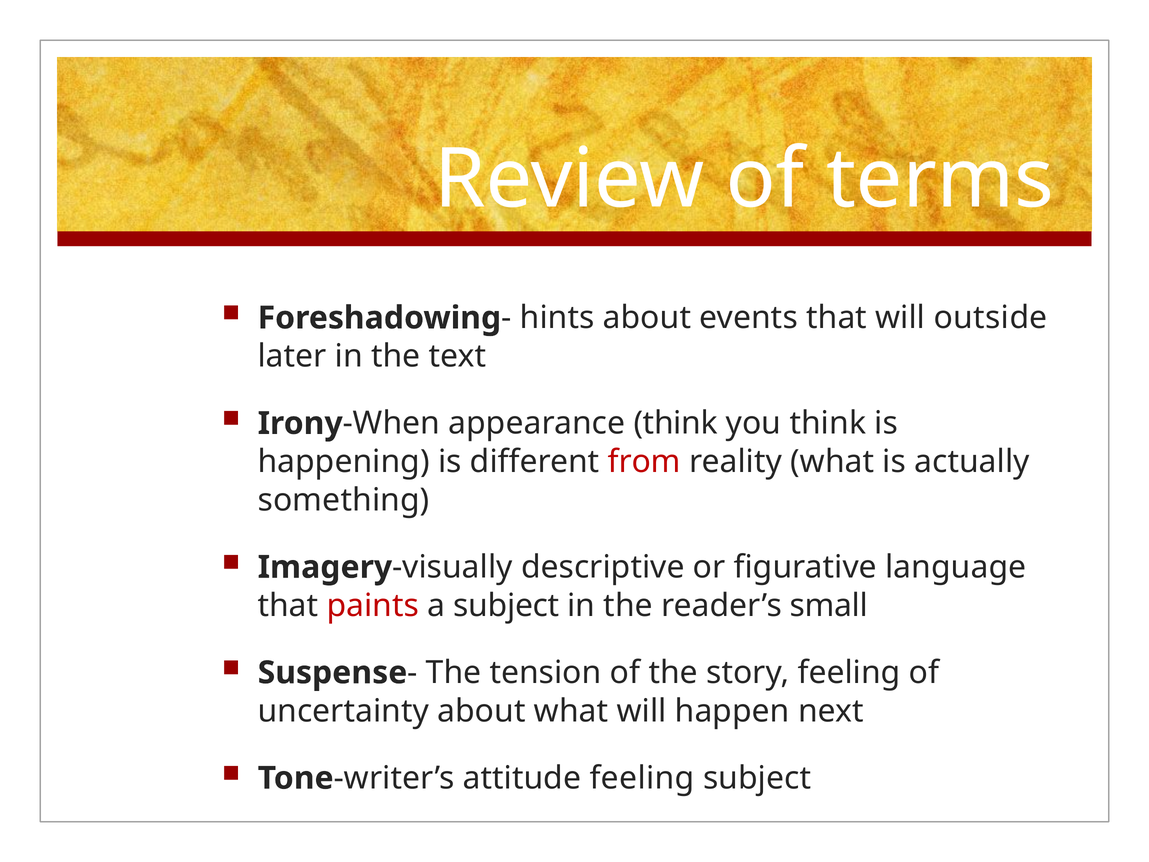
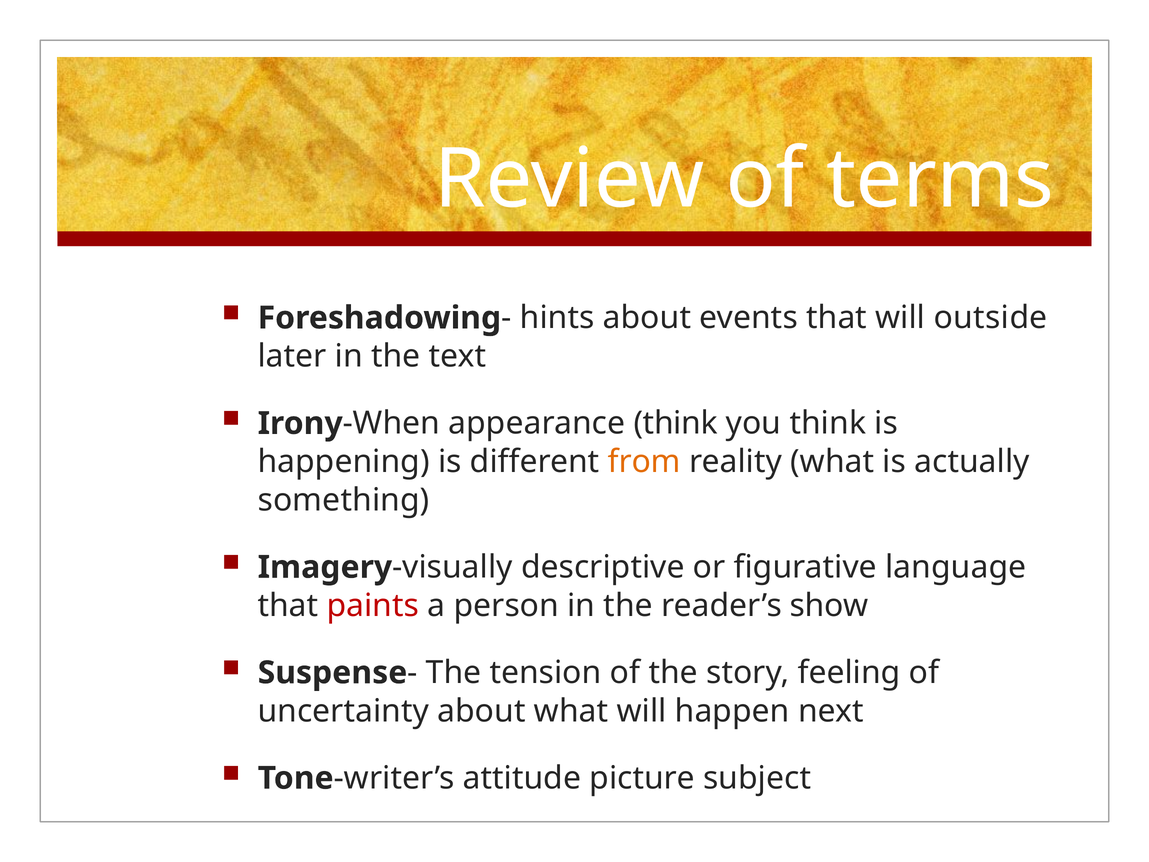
from colour: red -> orange (644, 462)
a subject: subject -> person (506, 605)
small: small -> show (829, 605)
attitude feeling: feeling -> picture (642, 778)
